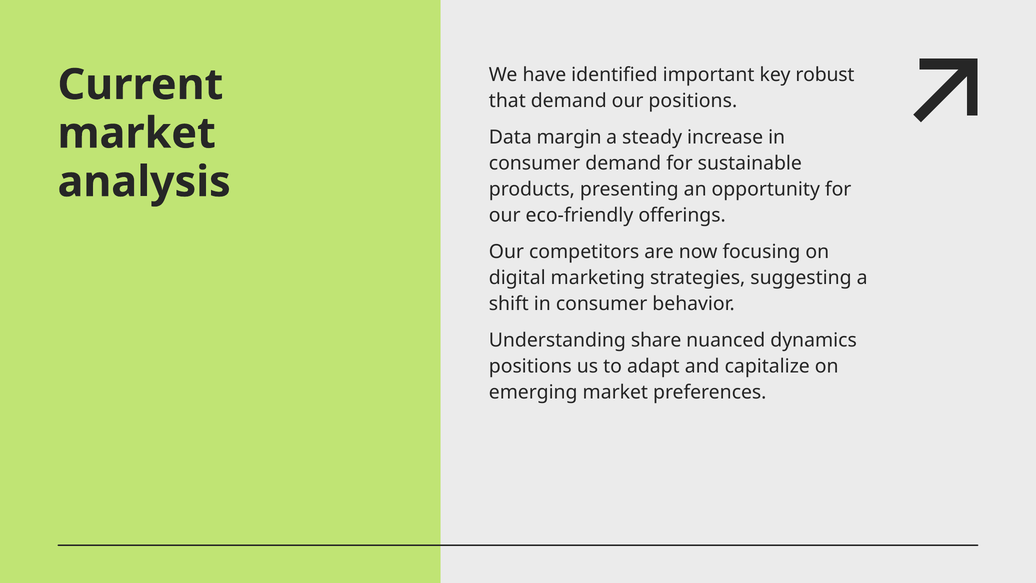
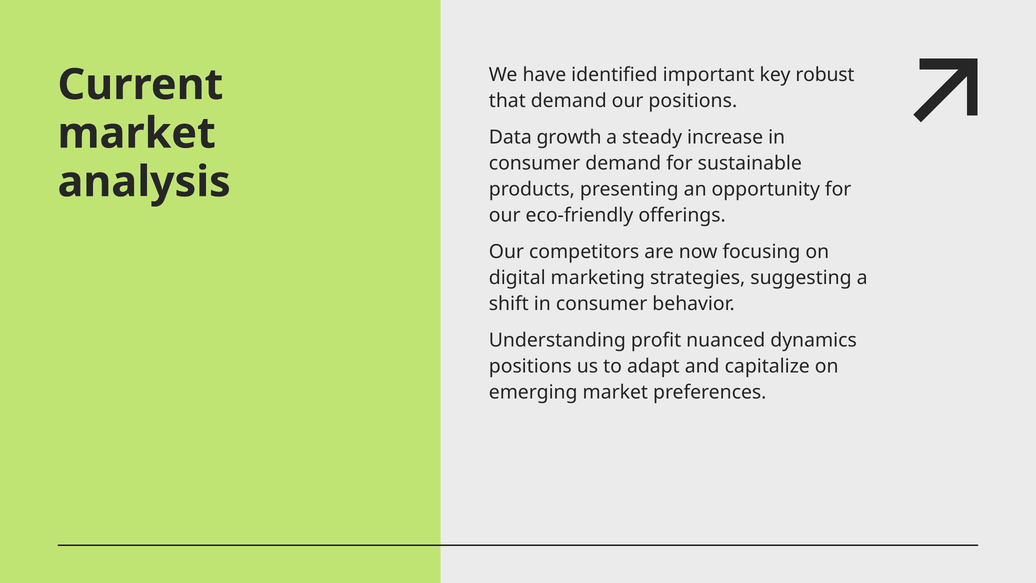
margin: margin -> growth (569, 137)
share: share -> profit (656, 340)
